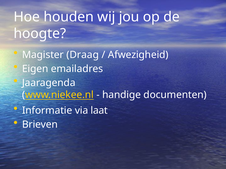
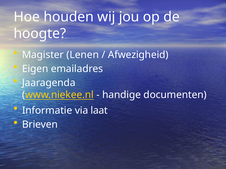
Draag: Draag -> Lenen (83, 55)
